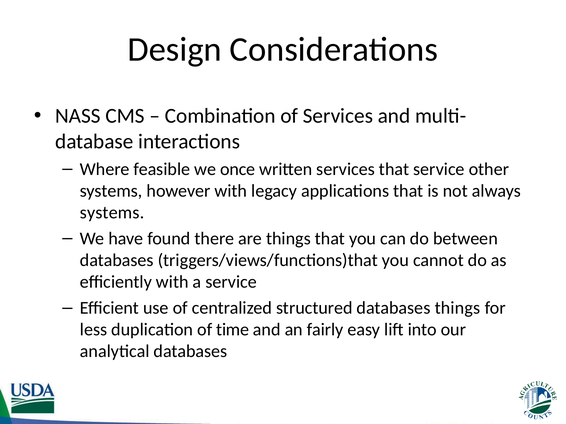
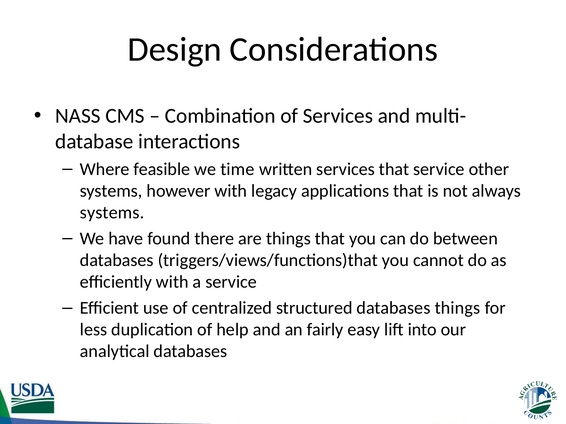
once: once -> time (237, 169)
time: time -> help (233, 330)
